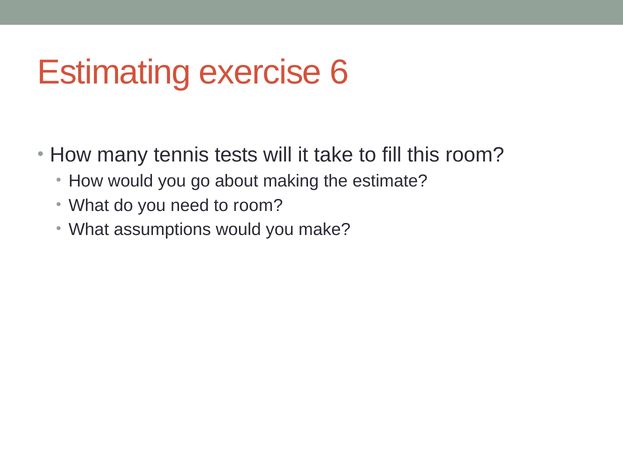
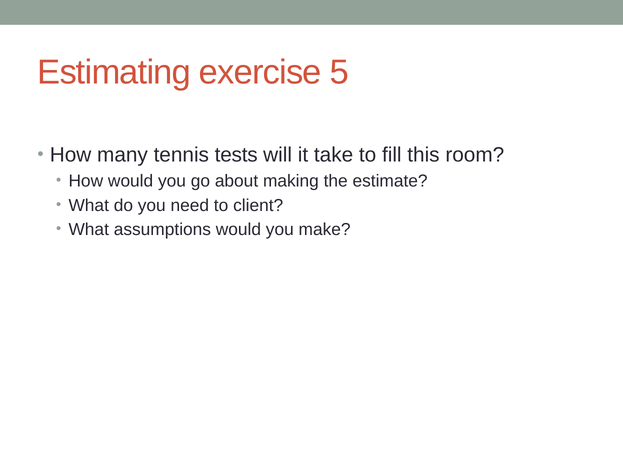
6: 6 -> 5 (339, 72)
to room: room -> client (258, 205)
